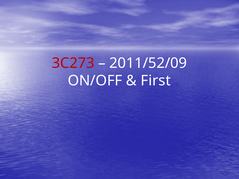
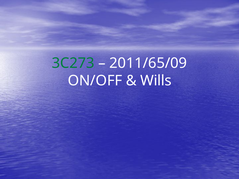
3C273 colour: red -> green (73, 63)
2011/52/09: 2011/52/09 -> 2011/65/09 (148, 63)
First: First -> Wills (156, 81)
